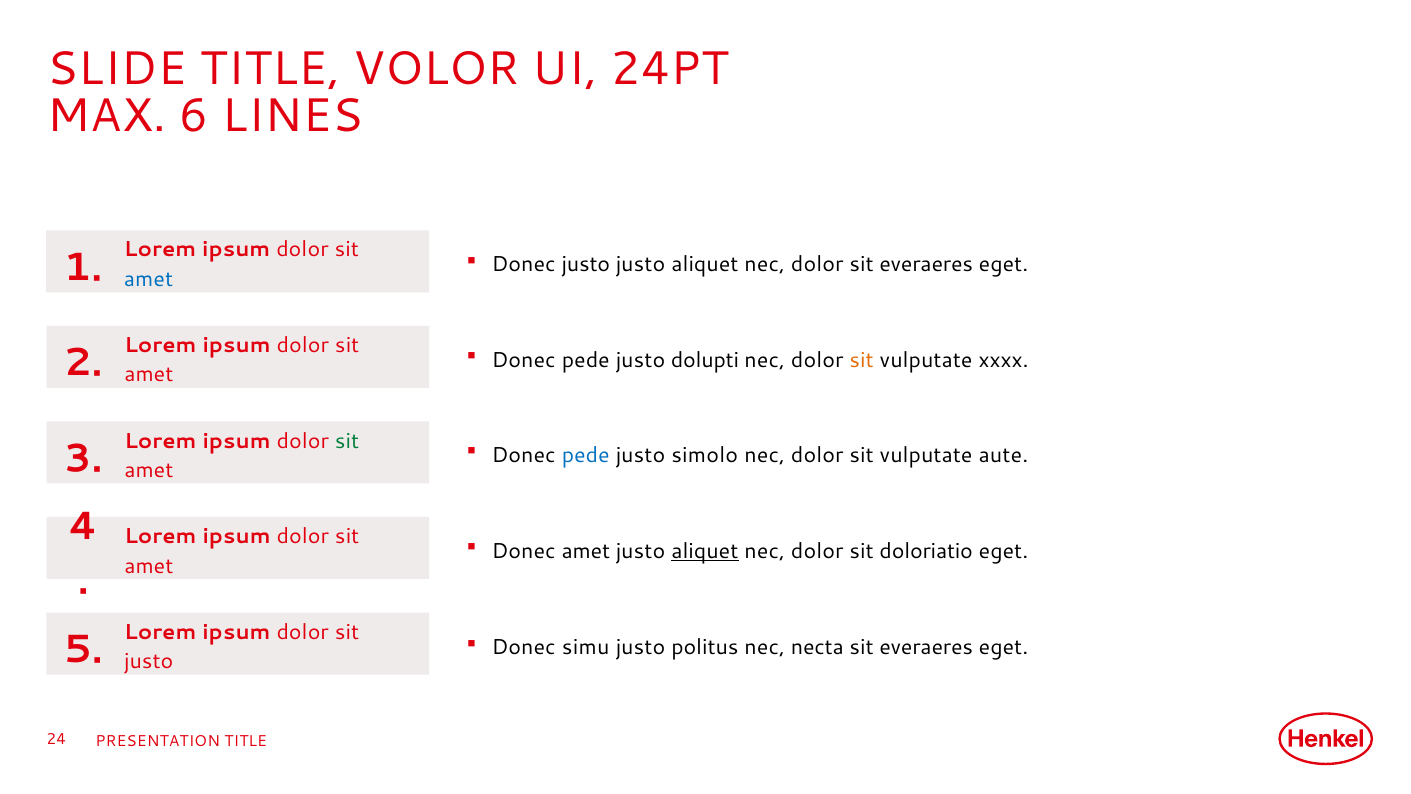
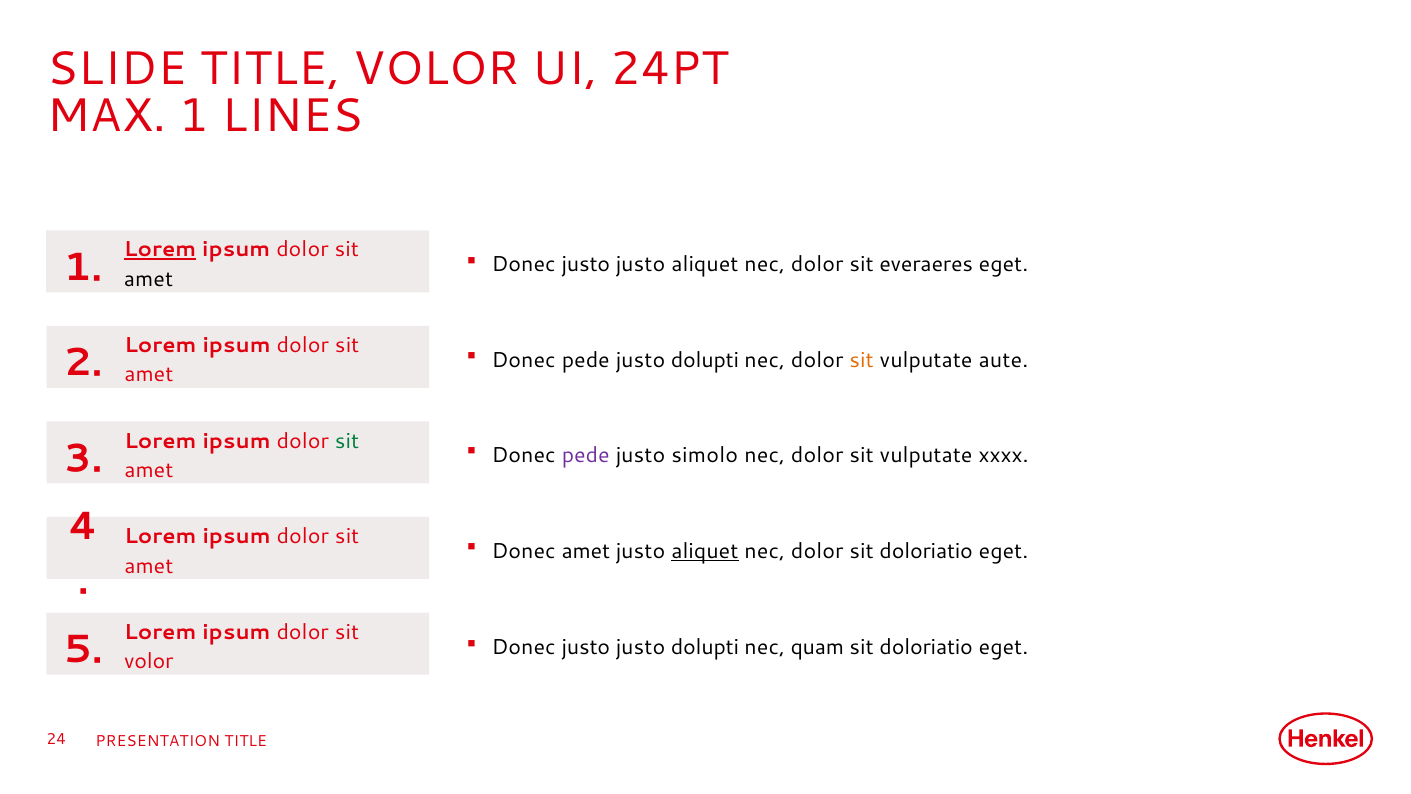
MAX 6: 6 -> 1 (194, 116)
Lorem underline: none -> present (160, 250)
amet colour: blue -> black (149, 279)
xxxx: xxxx -> aute (1003, 360)
pede colour: blue -> purple (586, 455)
aute: aute -> xxxx (1004, 455)
simu: simu -> justo (586, 648)
politus: politus -> dolupti (705, 648)
necta: necta -> quam (817, 648)
everaeres: everaeres -> doloriatio (926, 648)
justo: justo -> volor (149, 662)
